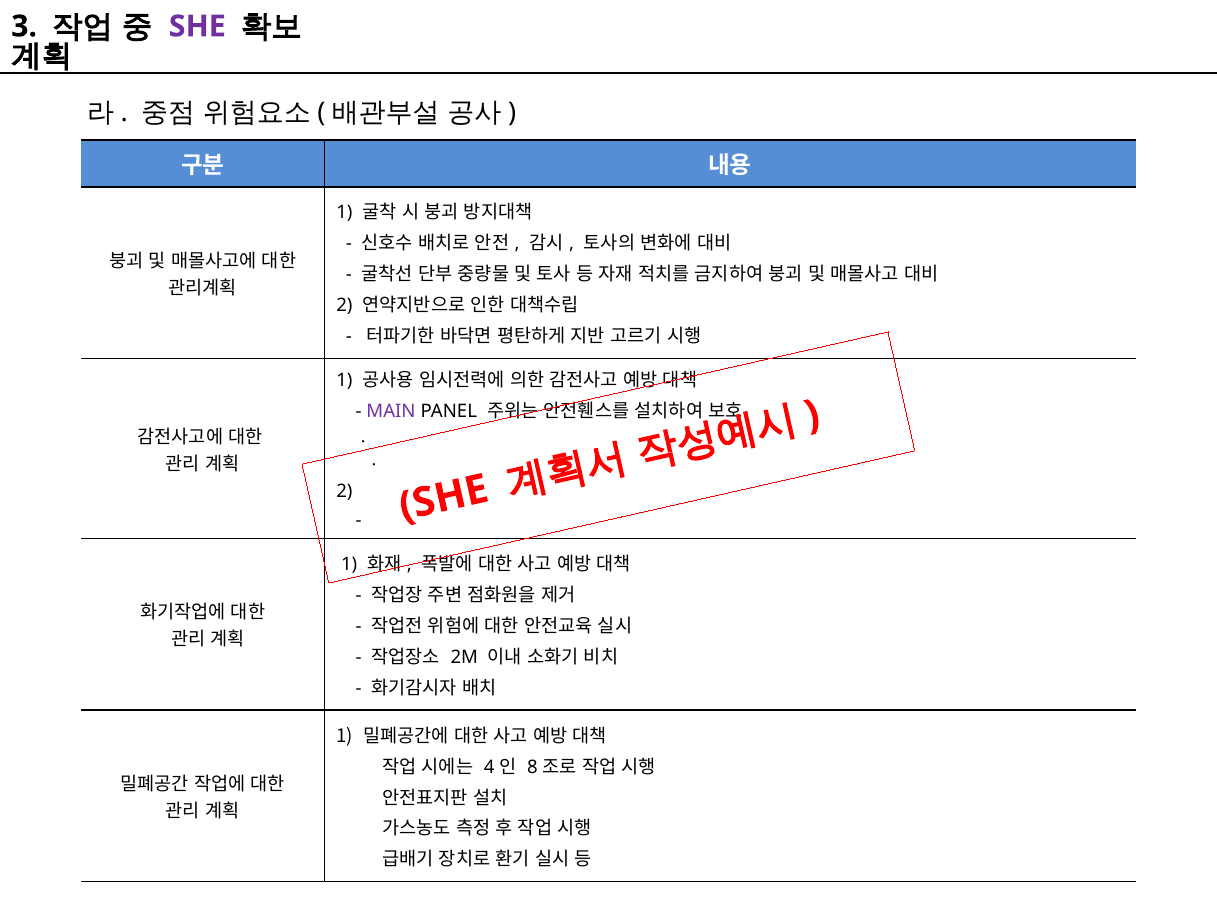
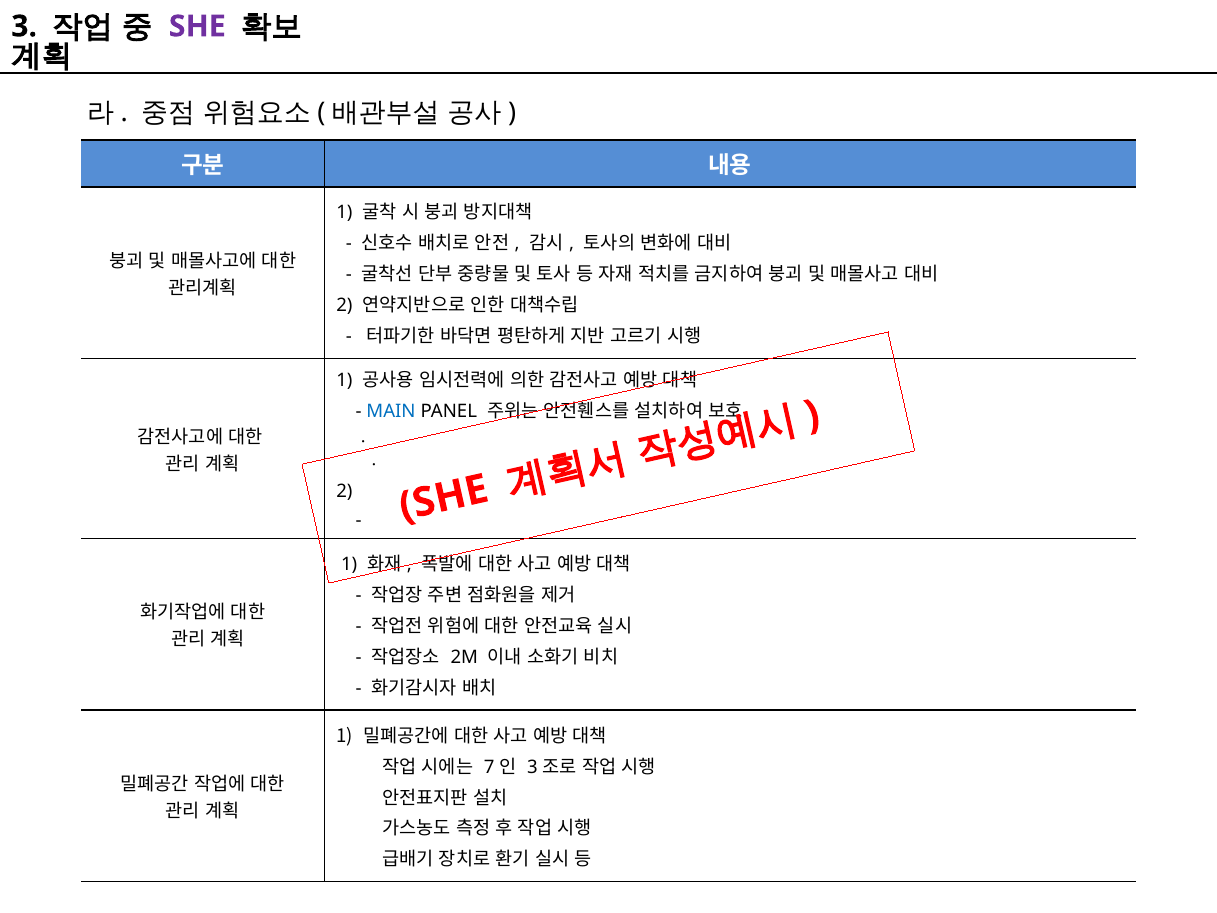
MAIN colour: purple -> blue (391, 411)
4: 4 -> 7 (489, 767)
8: 8 -> 3 (532, 767)
